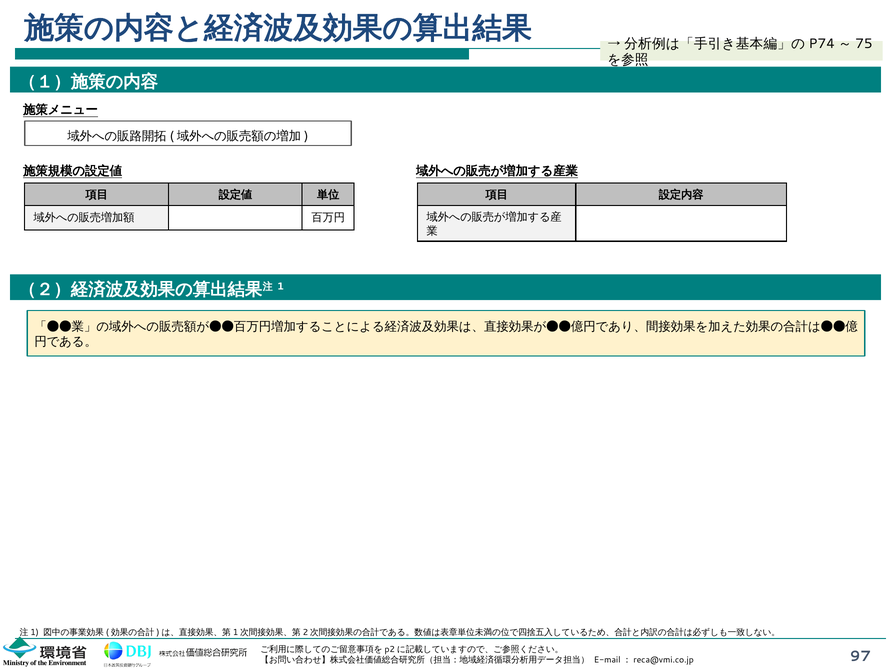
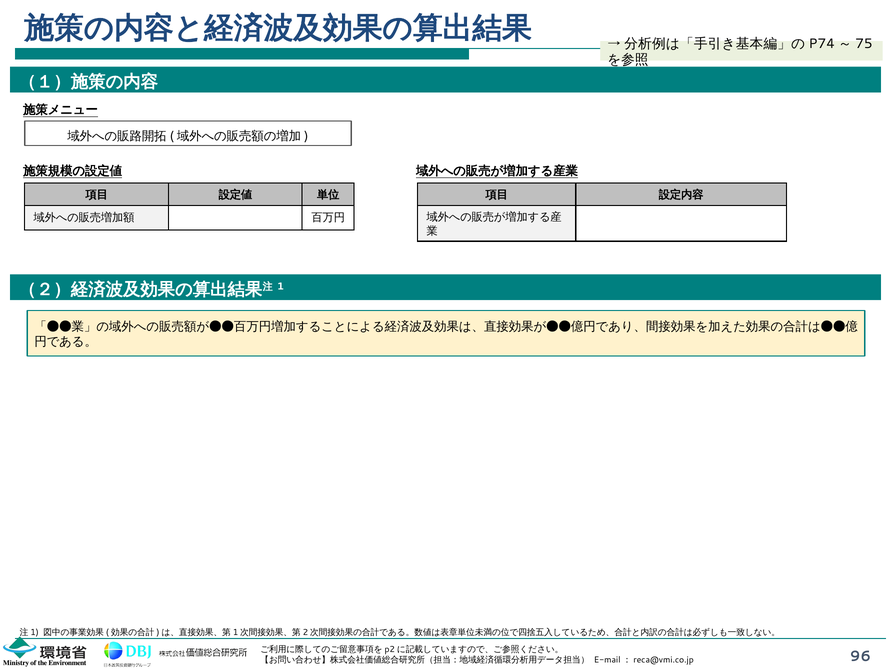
97: 97 -> 96 (860, 656)
